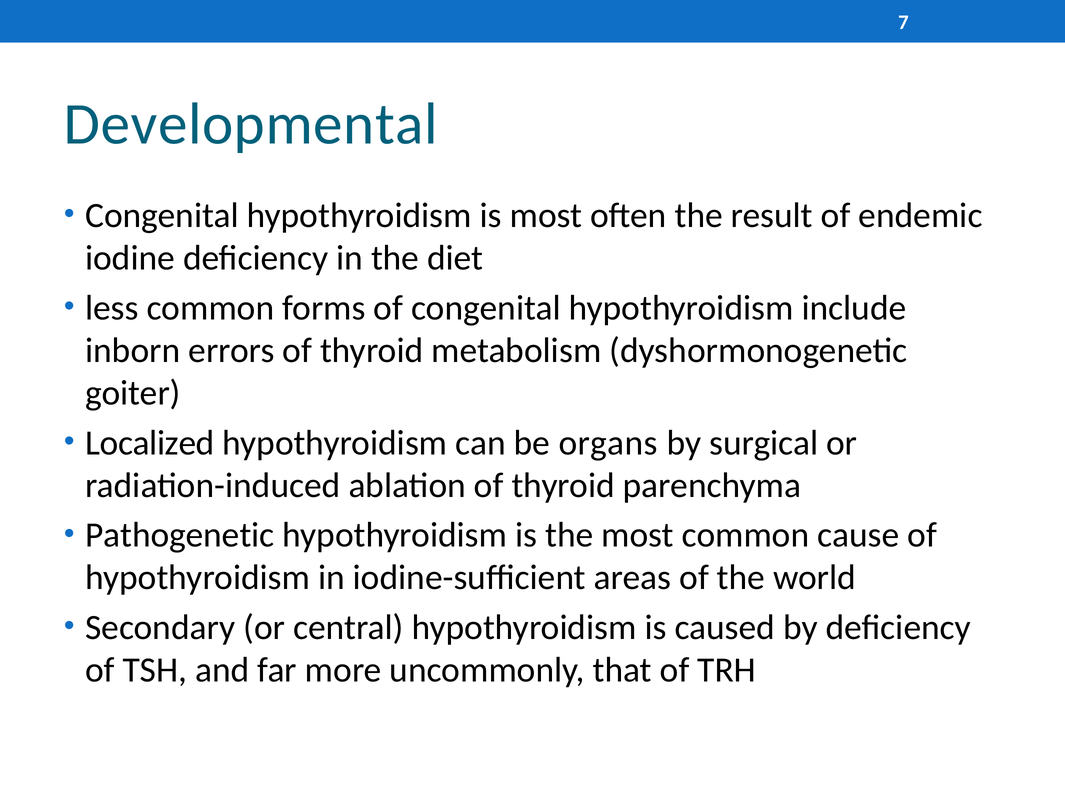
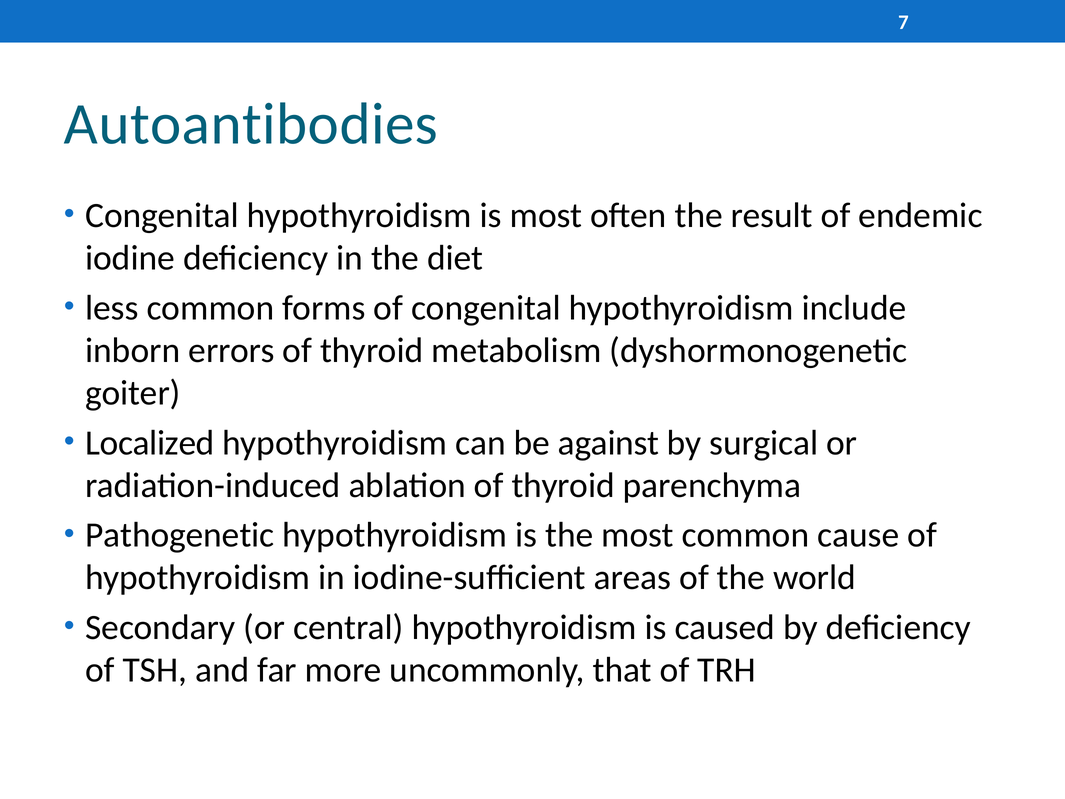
Developmental: Developmental -> Autoantibodies (251, 124)
organs: organs -> against (608, 443)
